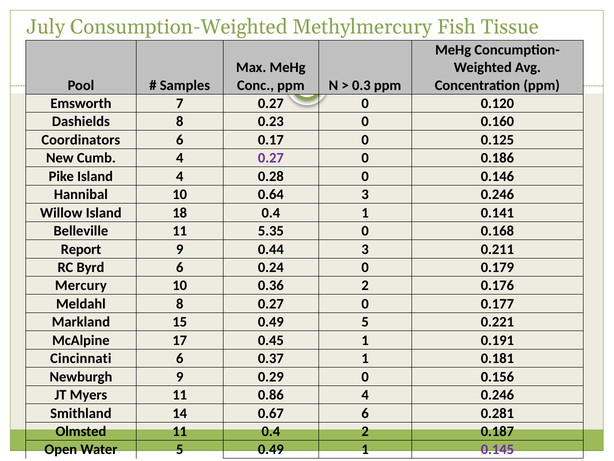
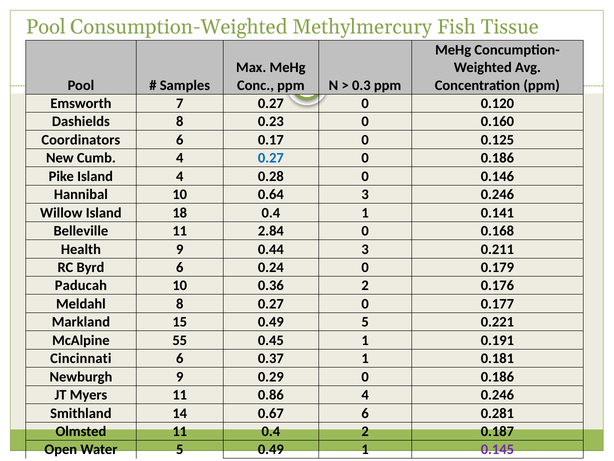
July: July -> Pool (46, 27)
0.27 colour: purple -> blue (271, 158)
5.35: 5.35 -> 2.84 (271, 231)
Report: Report -> Health (81, 249)
Mercury: Mercury -> Paducah (81, 285)
17: 17 -> 55 (180, 340)
0.29 0 0.156: 0.156 -> 0.186 (497, 376)
